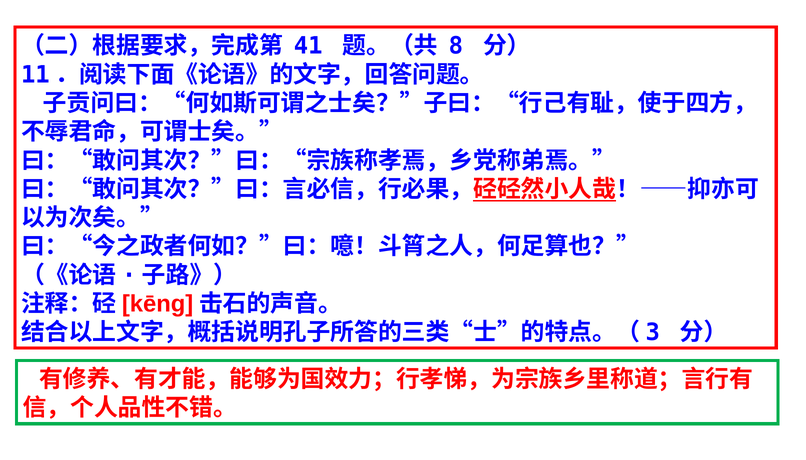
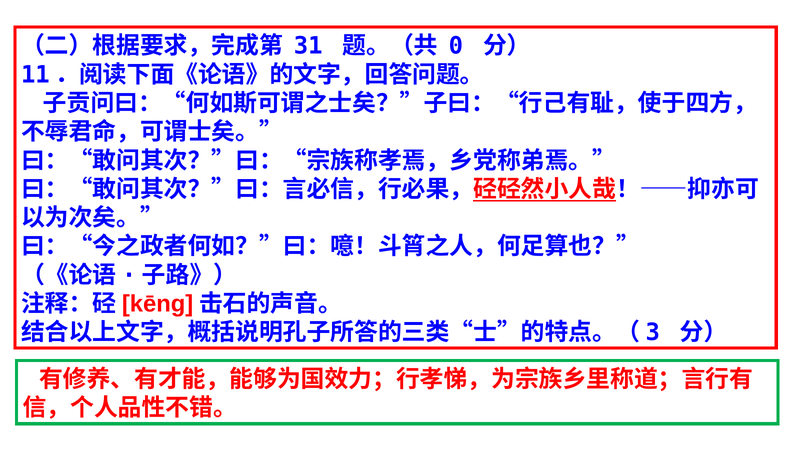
41: 41 -> 31 (308, 46)
8: 8 -> 0 (456, 46)
